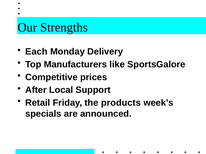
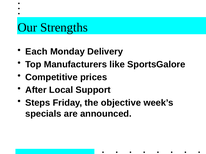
Retail: Retail -> Steps (38, 103)
products: products -> objective (121, 103)
